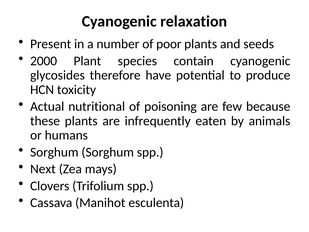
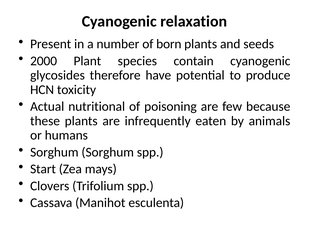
poor: poor -> born (169, 44)
Next: Next -> Start (43, 169)
